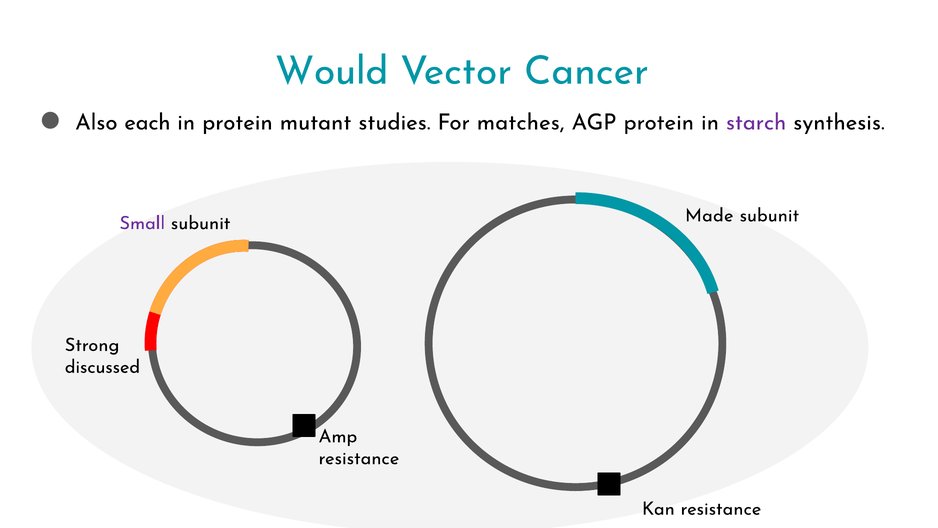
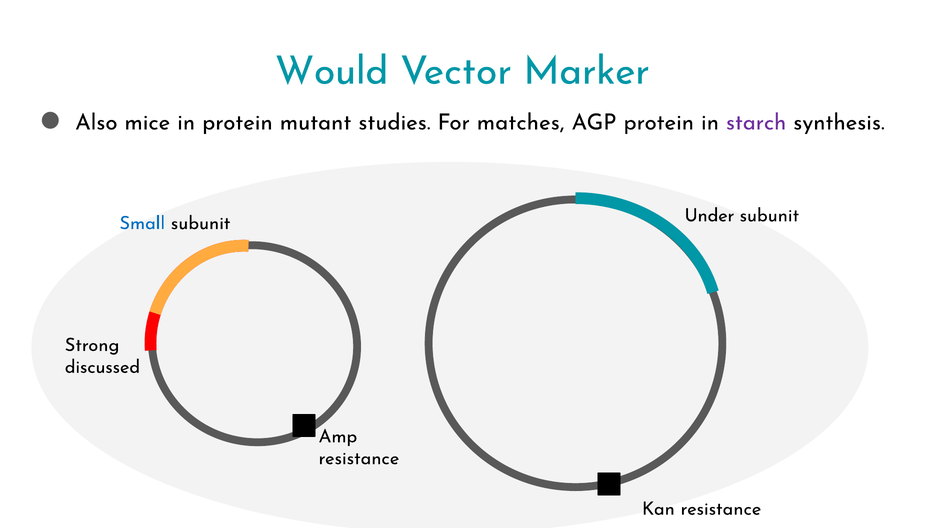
Cancer: Cancer -> Marker (587, 71)
each: each -> mice (147, 122)
Made: Made -> Under (709, 215)
Small colour: purple -> blue (142, 223)
